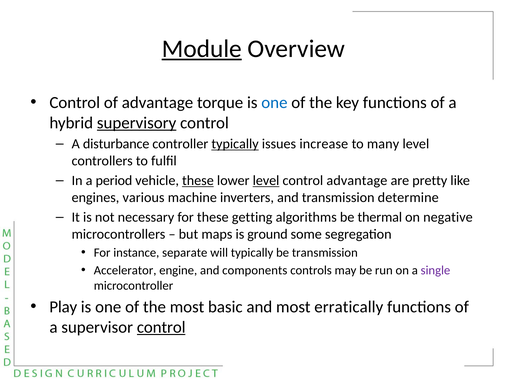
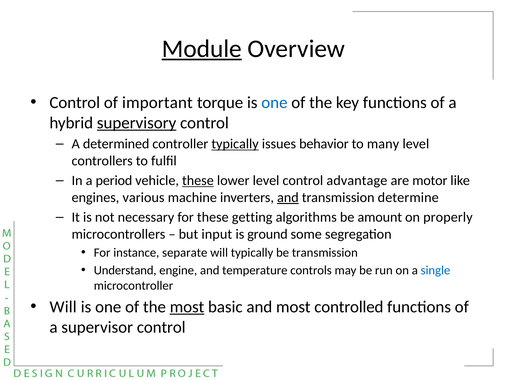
of advantage: advantage -> important (157, 103)
disturbance: disturbance -> determined (116, 144)
increase: increase -> behavior (324, 144)
level underline: present -> none (266, 181)
pretty: pretty -> motor (430, 181)
and underline: none -> present (288, 198)
thermal: thermal -> amount (380, 217)
negative: negative -> properly (448, 217)
maps: maps -> input (217, 234)
Accelerator: Accelerator -> Understand (125, 270)
components: components -> temperature (255, 270)
single colour: purple -> blue (435, 270)
Play: Play -> Will (63, 307)
most underline: none -> present (187, 307)
erratically: erratically -> controlled (349, 307)
control underline: present -> none (161, 327)
